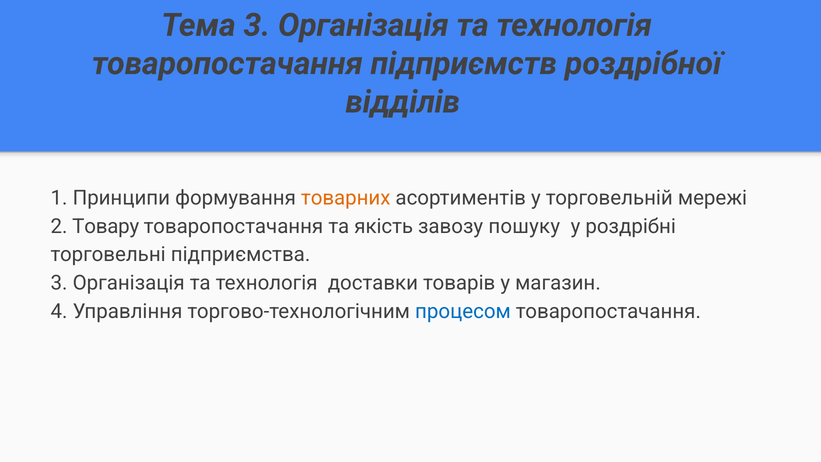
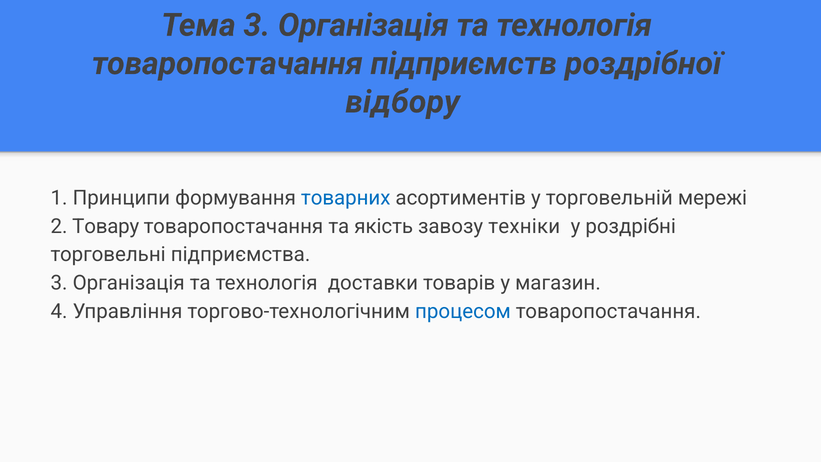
відділів: відділів -> відбору (403, 102)
товарних colour: orange -> blue (346, 198)
пошуку: пошуку -> техніки (524, 226)
